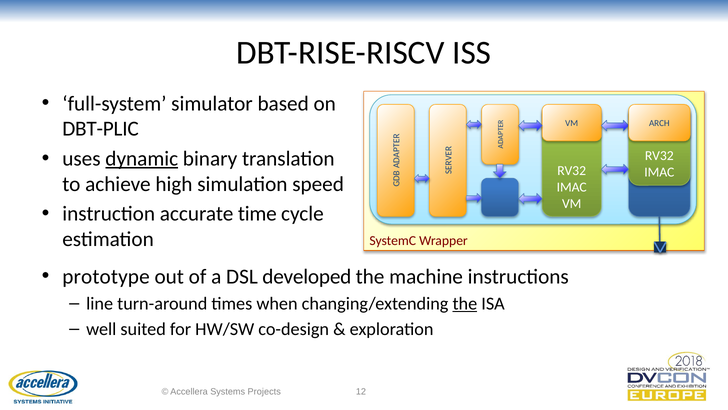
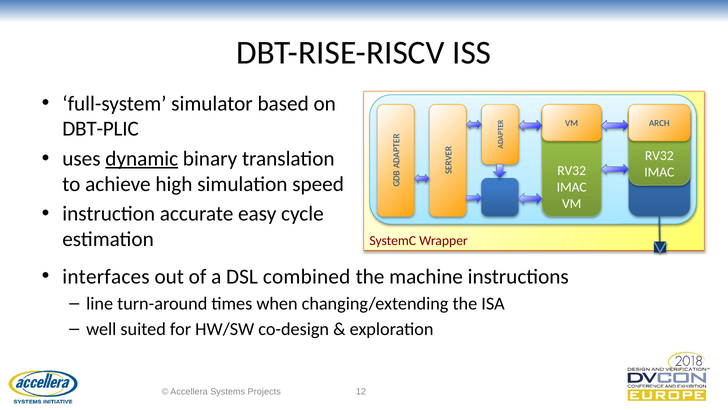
time: time -> easy (257, 214)
prototype: prototype -> interfaces (106, 276)
developed: developed -> combined (307, 276)
the underline: present -> none (465, 303)
